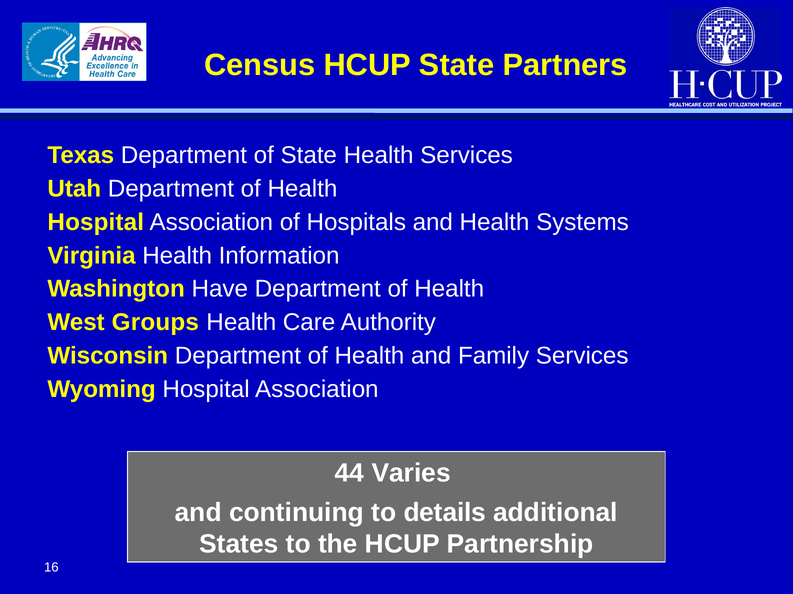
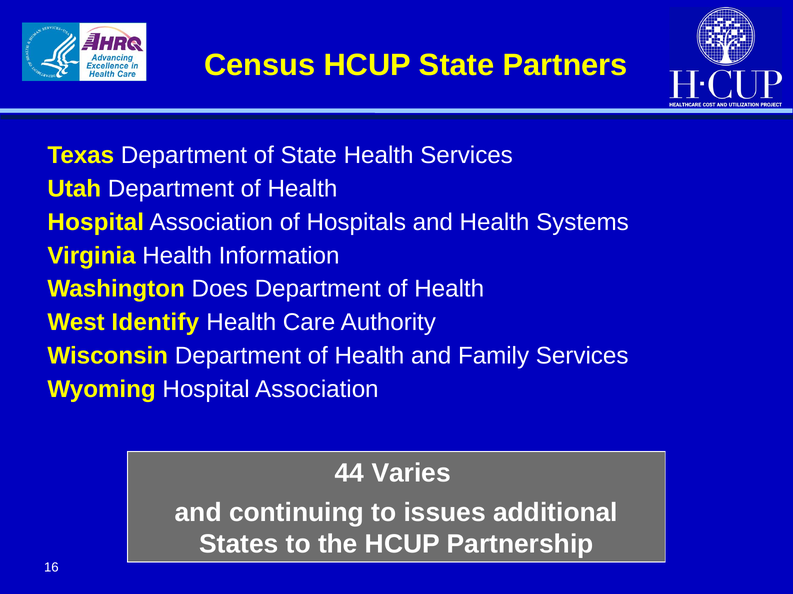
Have: Have -> Does (220, 289)
Groups: Groups -> Identify (155, 323)
details: details -> issues (445, 513)
